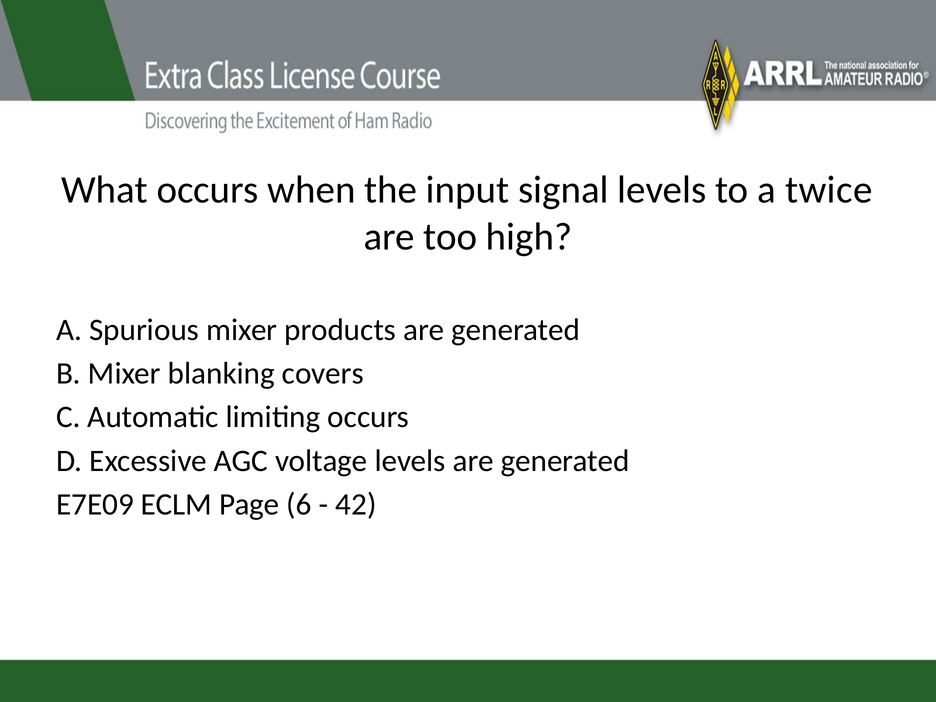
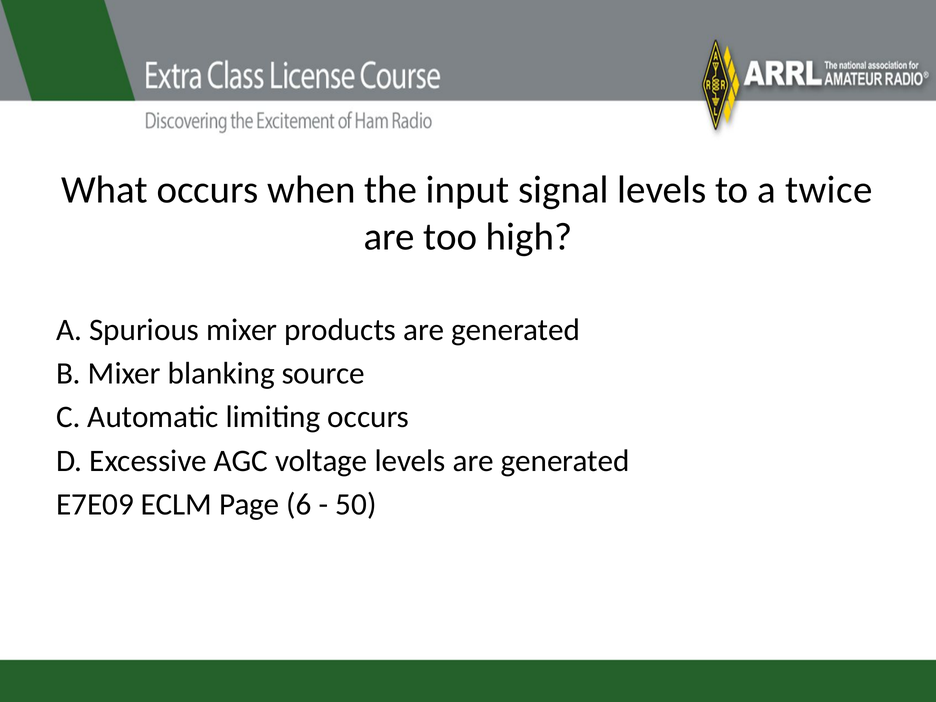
covers: covers -> source (323, 373)
42: 42 -> 50 (356, 504)
